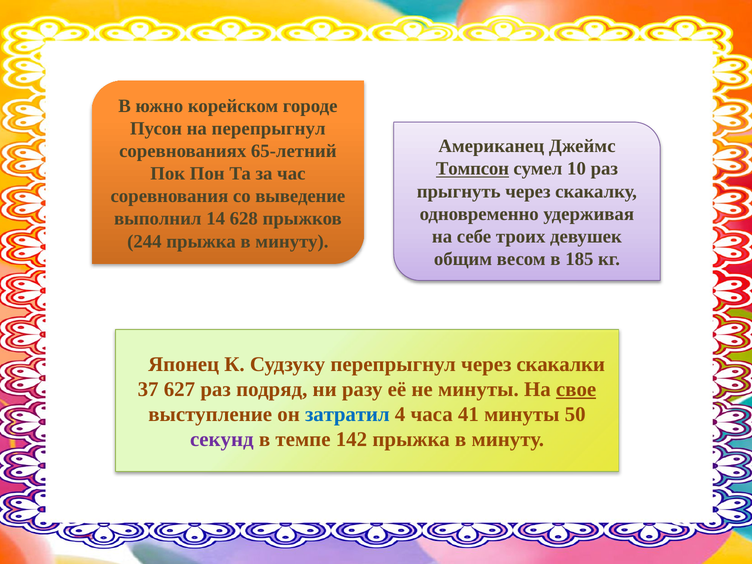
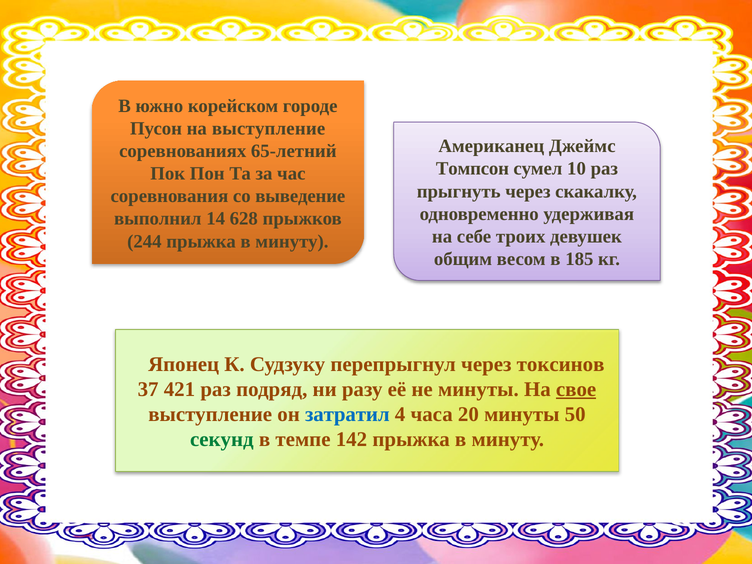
на перепрыгнул: перепрыгнул -> выступление (269, 129)
Томпсон underline: present -> none (472, 169)
скакалки: скакалки -> токсинов (561, 364)
627: 627 -> 421 (179, 389)
41: 41 -> 20 (468, 414)
секунд colour: purple -> green (222, 440)
